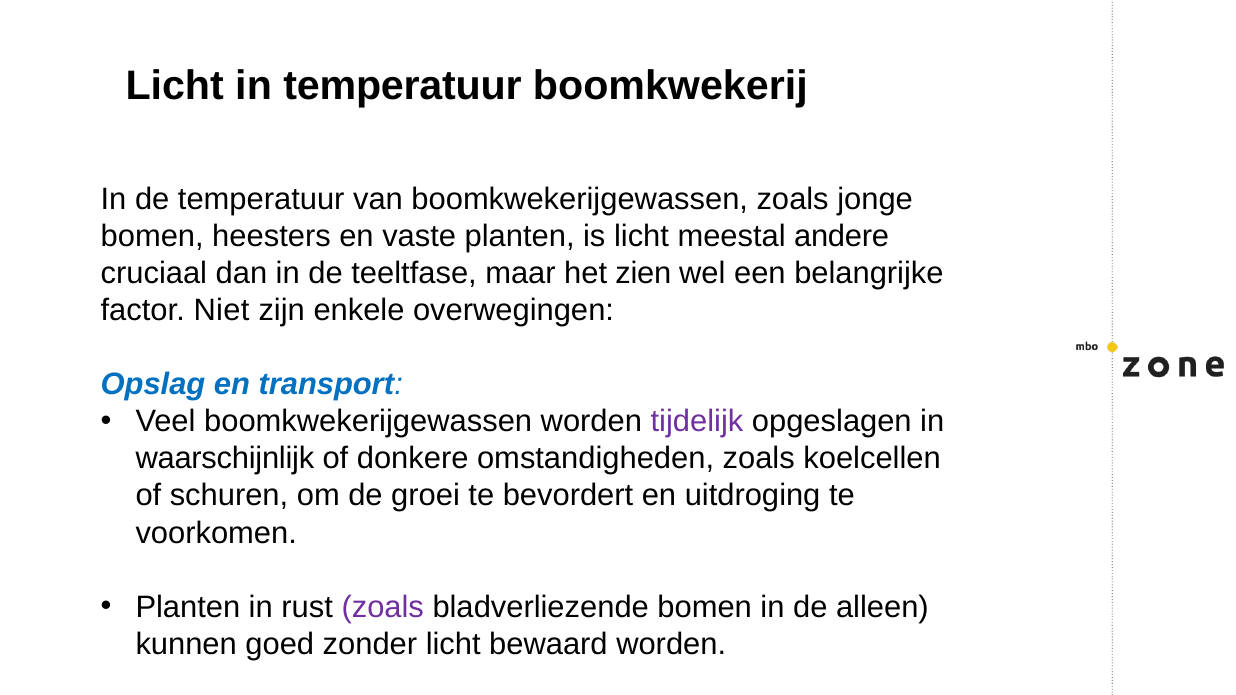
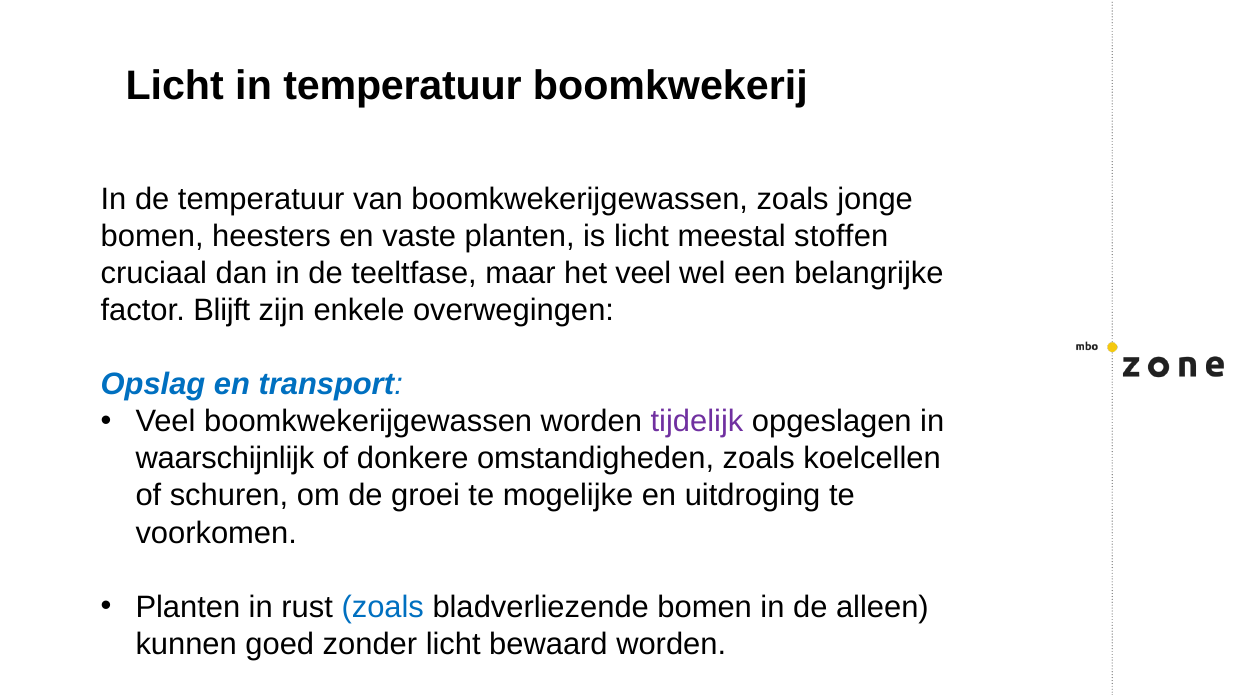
andere: andere -> stoffen (841, 236)
het zien: zien -> veel (643, 273)
Niet: Niet -> Blijft (222, 311)
bevordert: bevordert -> mogelijke (568, 496)
zoals colour: purple -> blue (383, 607)
